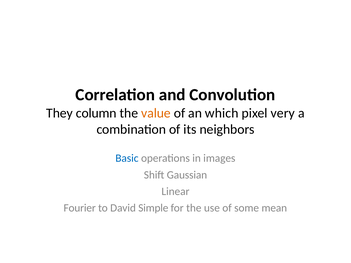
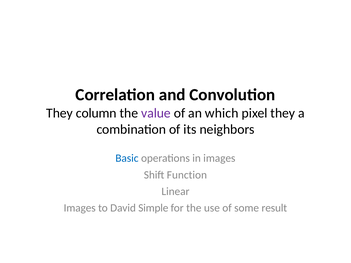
value colour: orange -> purple (156, 113)
pixel very: very -> they (283, 113)
Gaussian: Gaussian -> Function (187, 175)
Fourier: Fourier -> Images (80, 208)
mean: mean -> result (274, 208)
